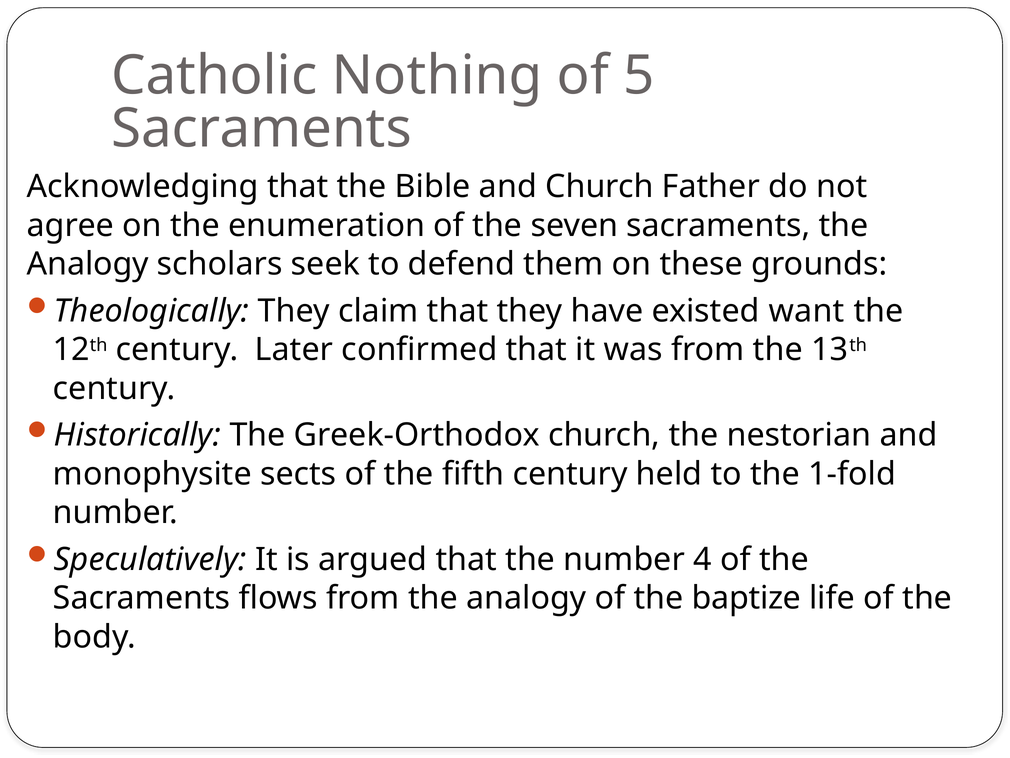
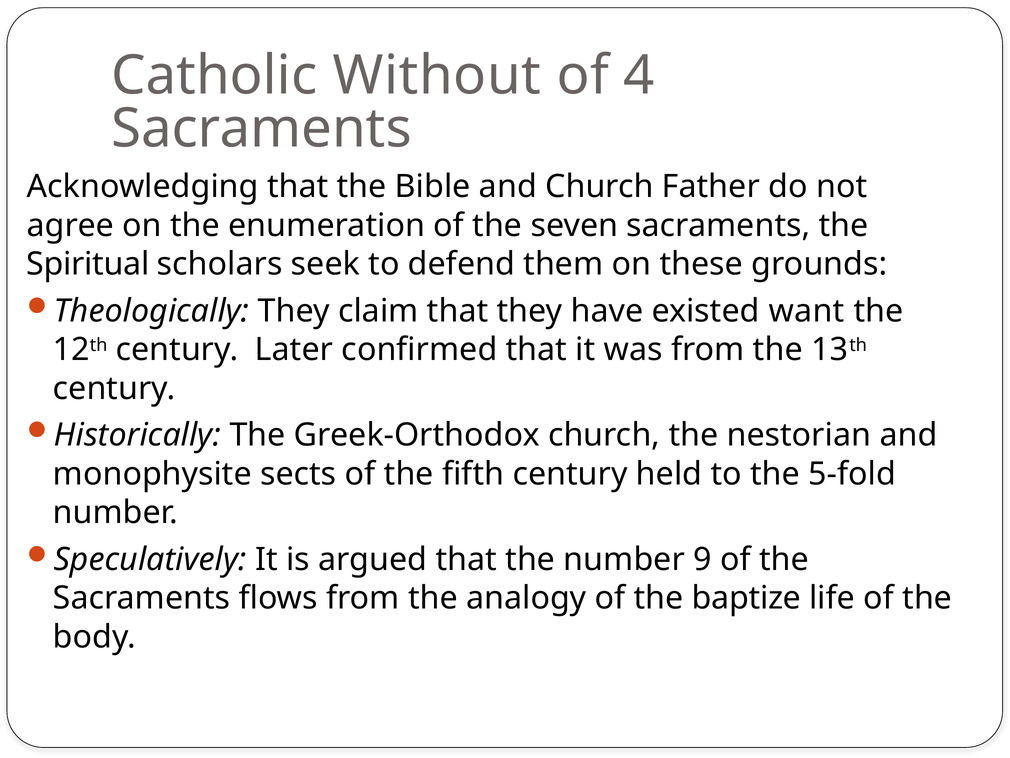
Nothing: Nothing -> Without (437, 76)
5: 5 -> 4 (639, 76)
Analogy: Analogy -> Spiritual (88, 264)
1-fold: 1-fold -> 5-fold (852, 474)
4: 4 -> 9 (703, 559)
